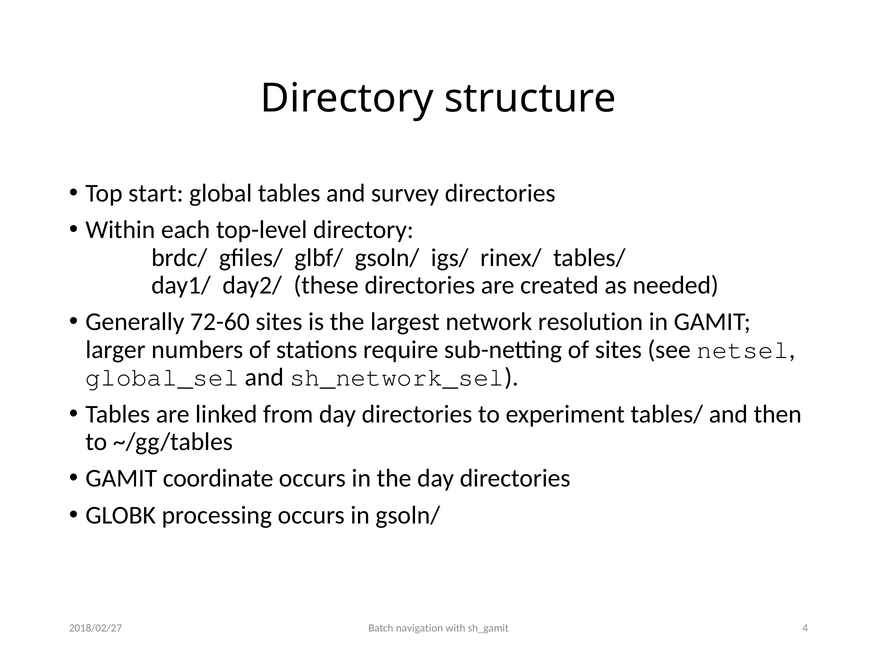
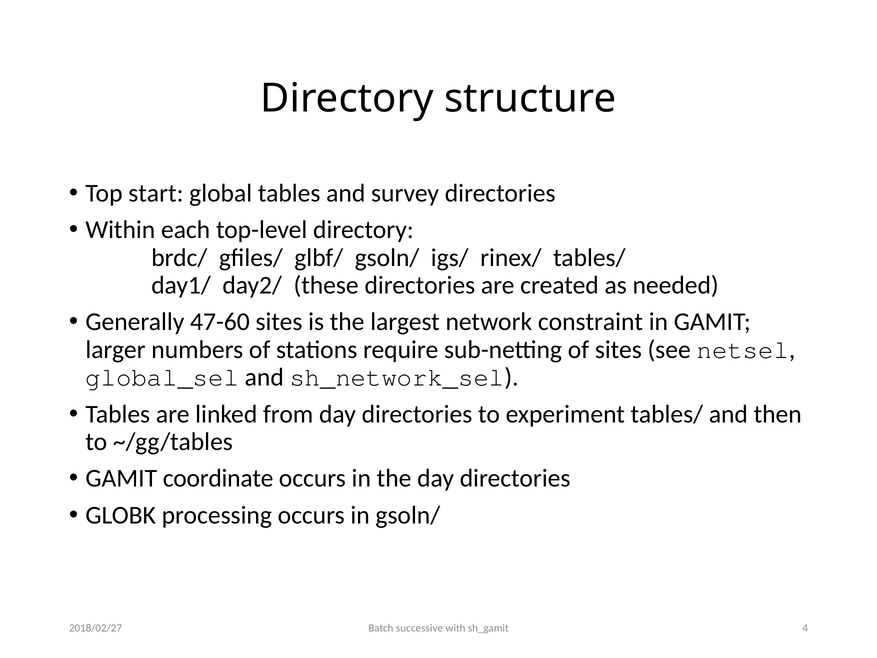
72-60: 72-60 -> 47-60 (220, 322)
resolution: resolution -> constraint (590, 322)
navigation: navigation -> successive (419, 628)
